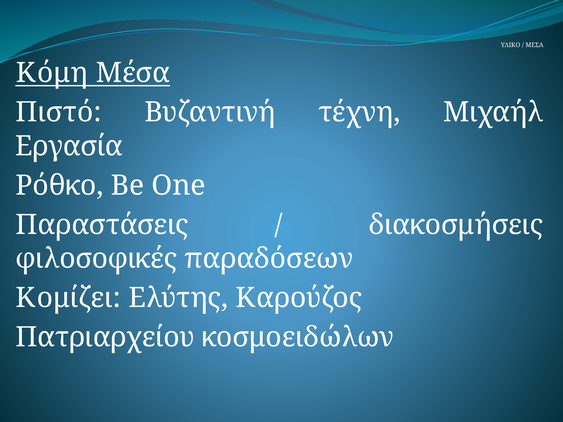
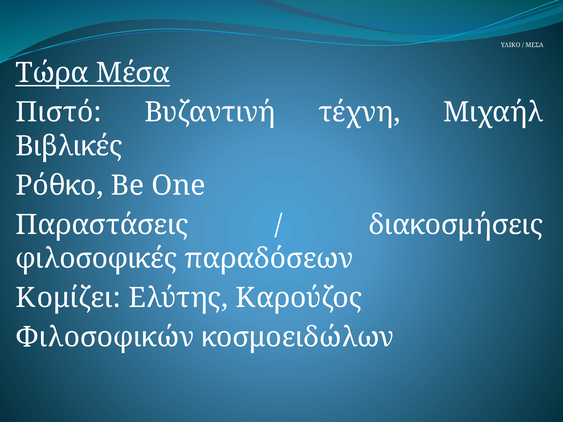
Κόμη: Κόμη -> Τώρα (52, 73)
Εργασία: Εργασία -> Βιβλικές (69, 146)
Πατριαρχείου: Πατριαρχείου -> Φιλοσοφικών (105, 338)
